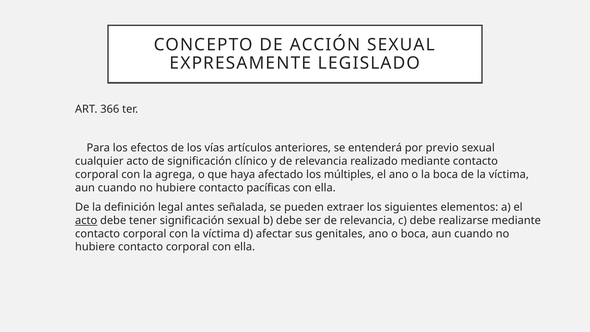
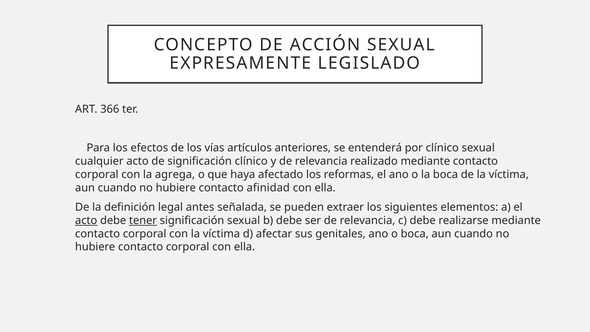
por previo: previo -> clínico (442, 148)
múltiples: múltiples -> reformas (349, 174)
pacíficas: pacíficas -> afinidad (268, 188)
tener underline: none -> present (143, 220)
